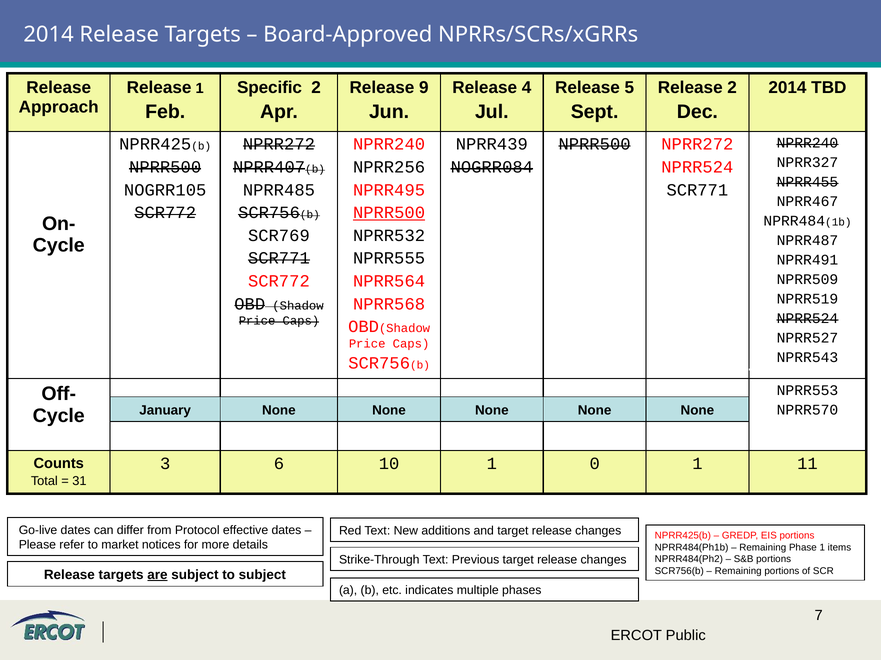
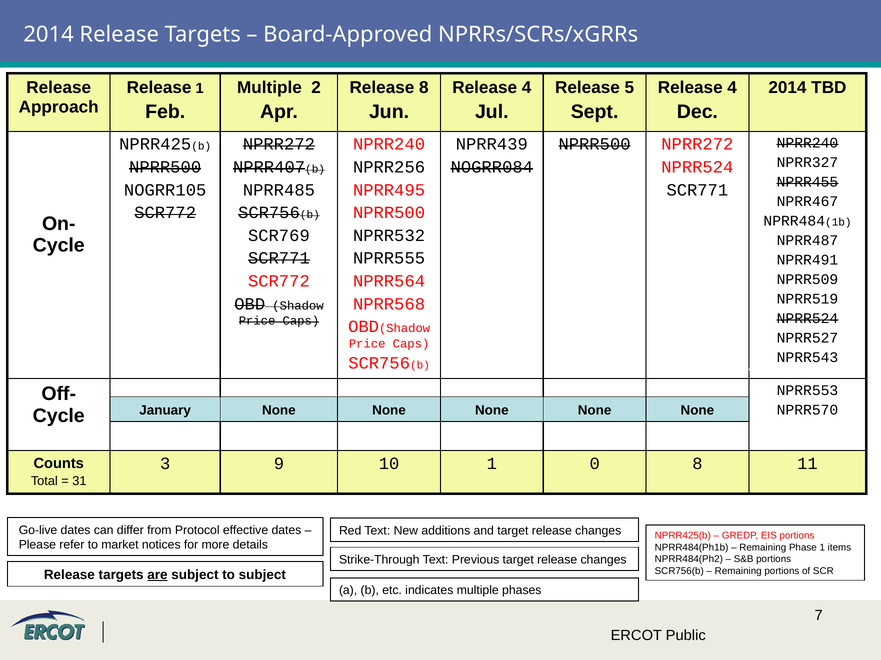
Specific: Specific -> Multiple (269, 88)
Release 9: 9 -> 8 (424, 88)
2: 2 -> 4 (732, 88)
NPRR500 underline: present -> none (389, 213)
6: 6 -> 9 (279, 464)
0 1: 1 -> 8 (697, 464)
